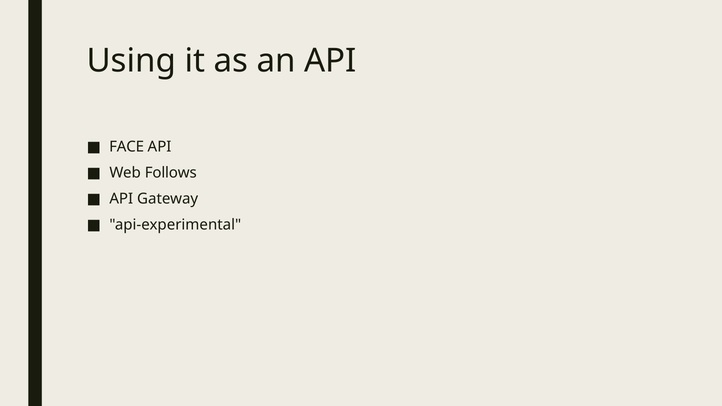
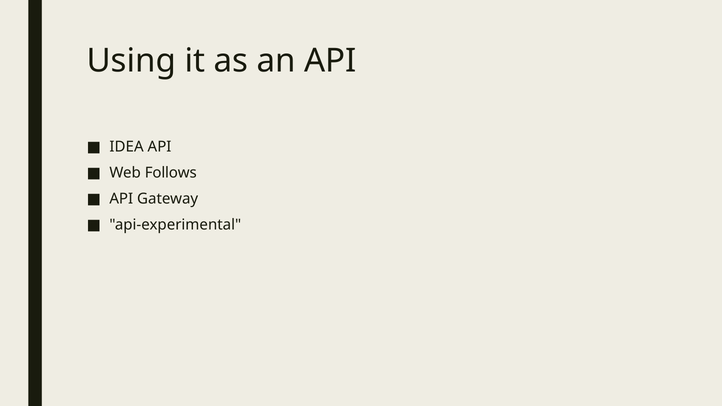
FACE: FACE -> IDEA (127, 147)
